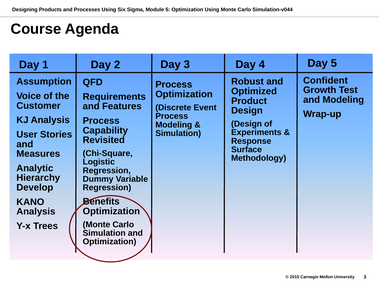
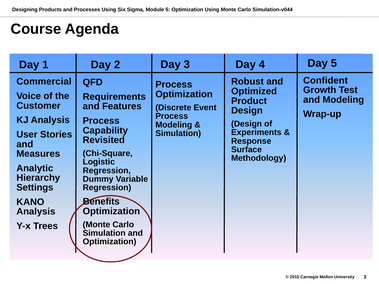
Assumption: Assumption -> Commercial (44, 82)
Develop: Develop -> Settings (35, 188)
